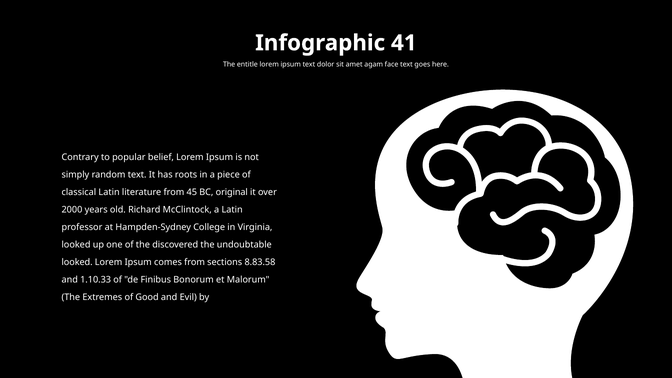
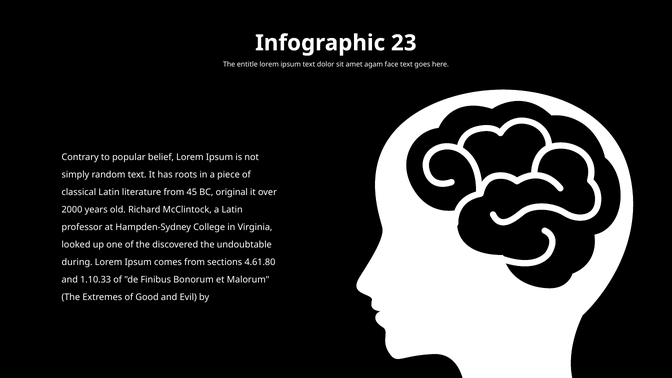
41: 41 -> 23 (404, 43)
looked: looked -> during (77, 262)
8.83.58: 8.83.58 -> 4.61.80 (260, 262)
